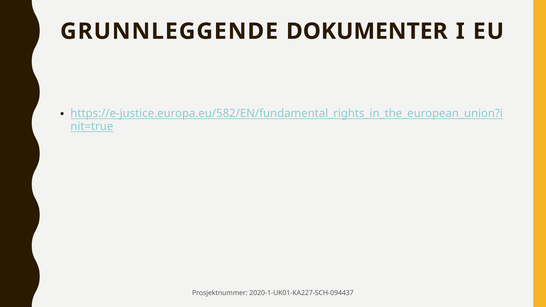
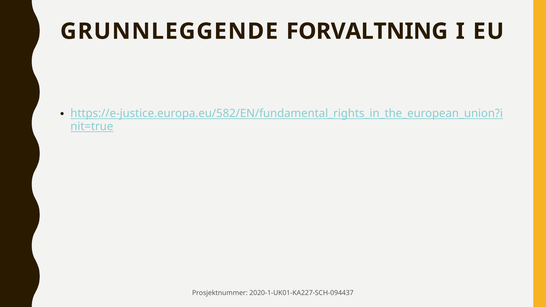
DOKUMENTER: DOKUMENTER -> FORVALTNING (367, 31)
